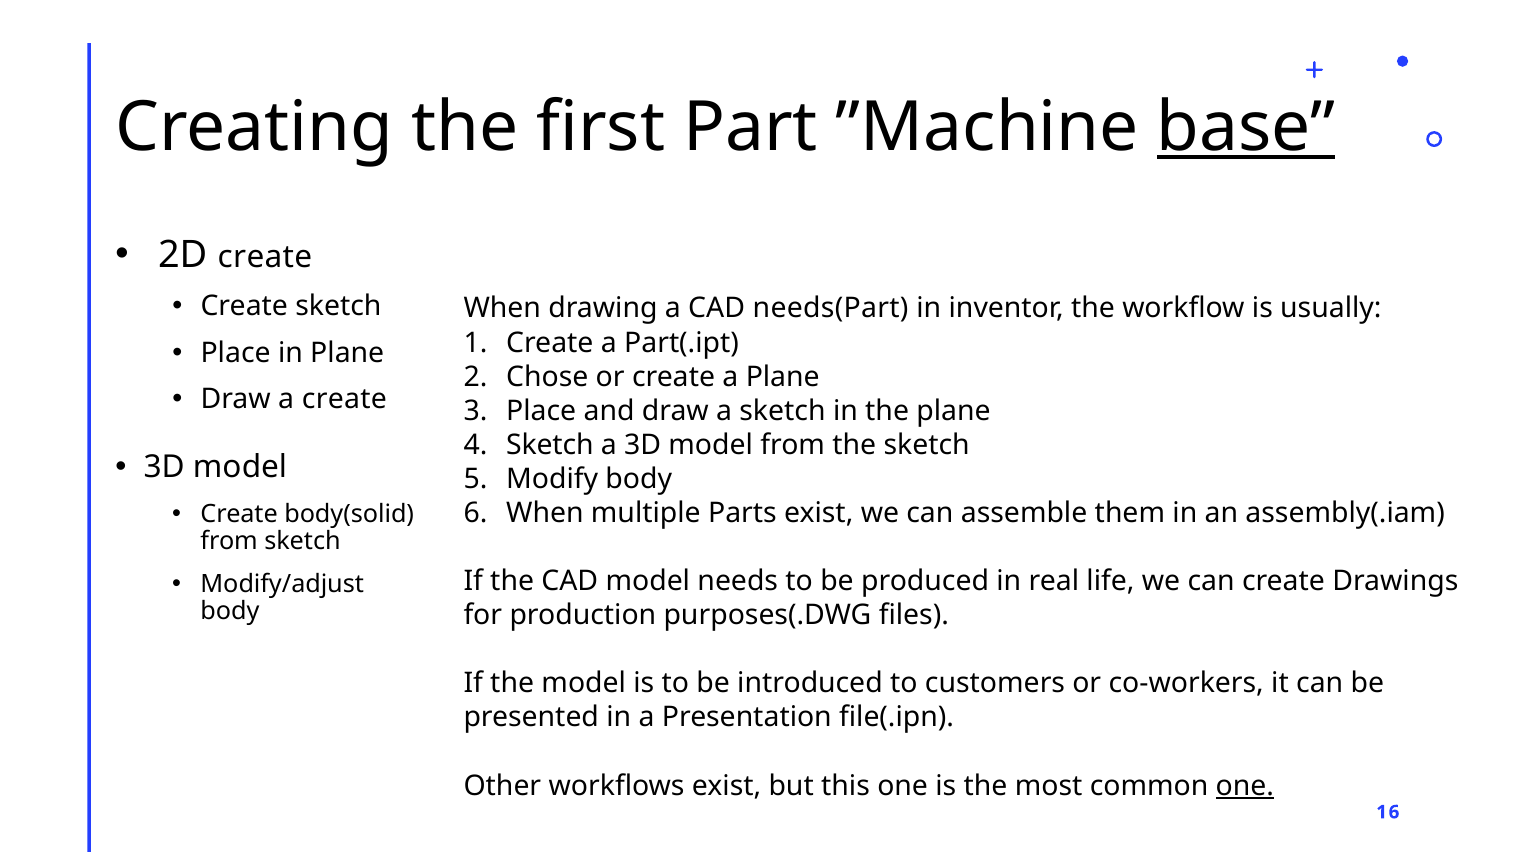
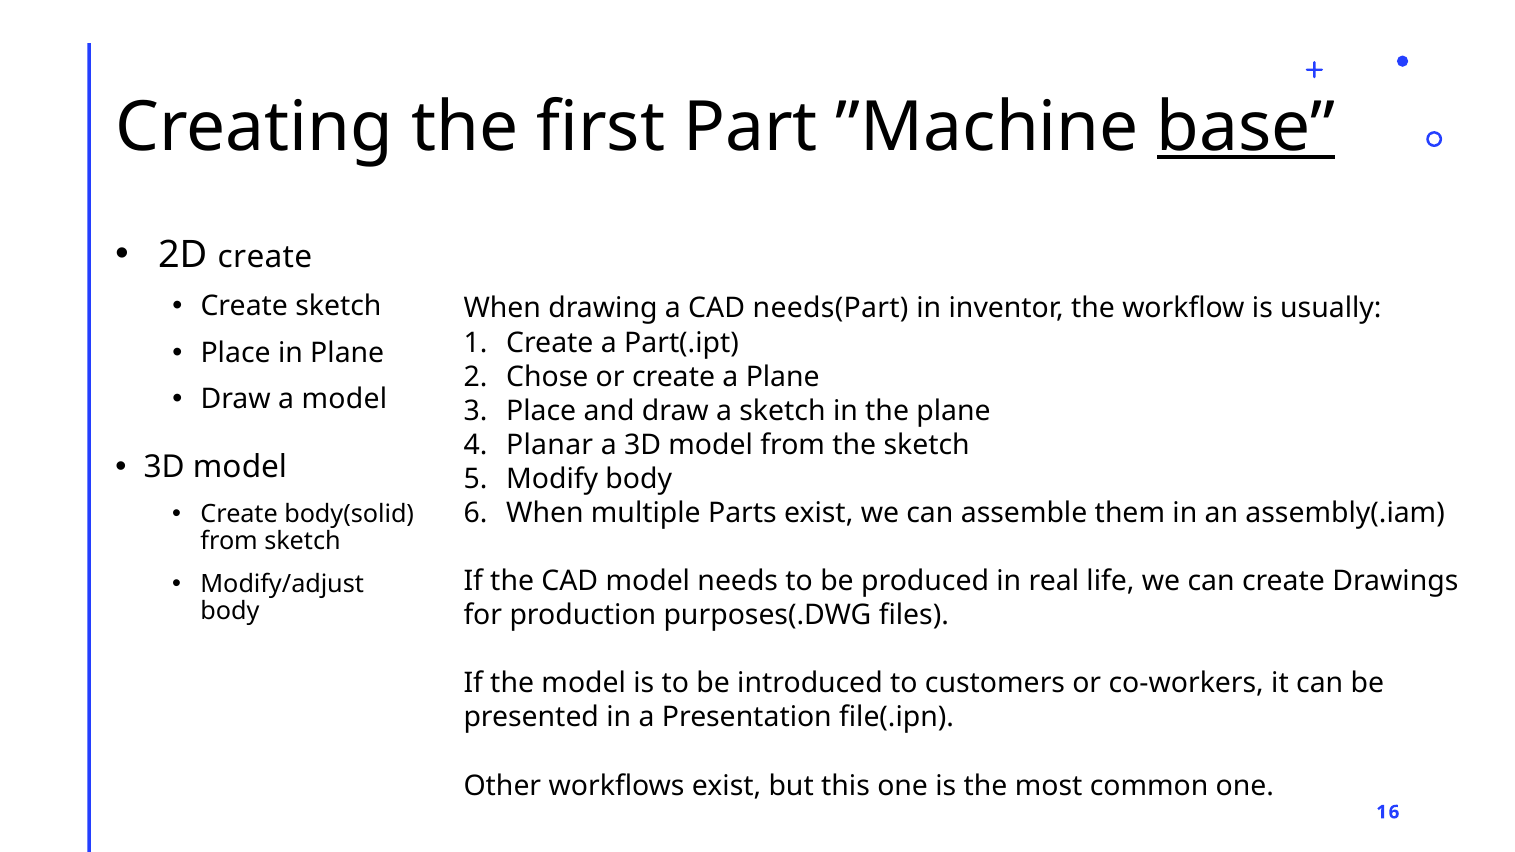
a create: create -> model (344, 400)
Sketch: Sketch -> Planar (550, 445)
one underline: present -> none (1245, 786)
